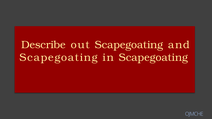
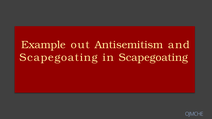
Describe: Describe -> Example (43, 45)
out Scapegoating: Scapegoating -> Antisemitism (129, 45)
